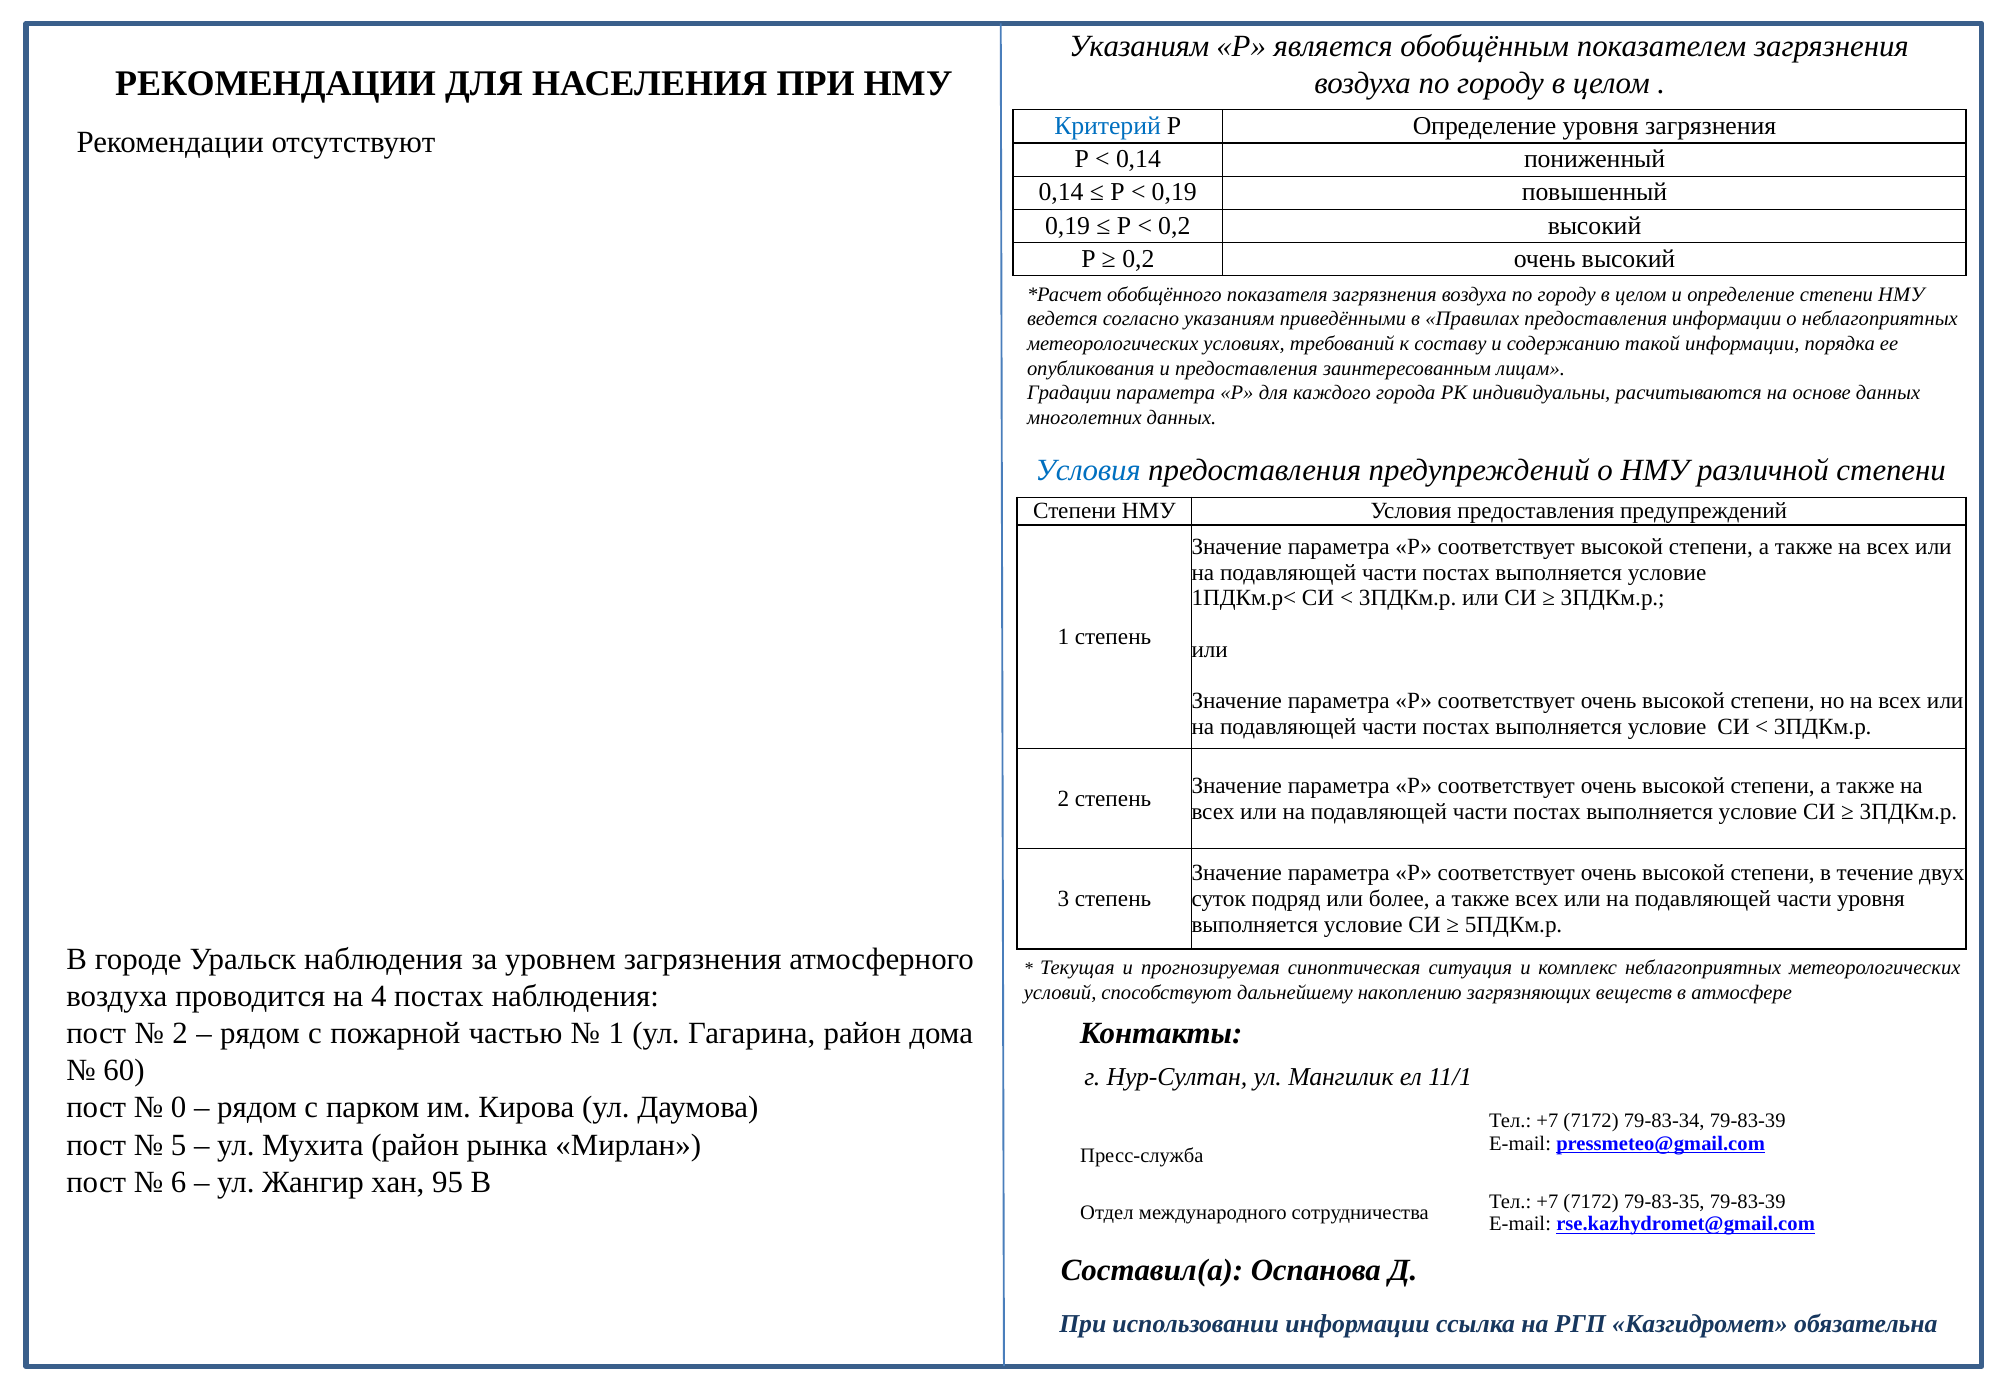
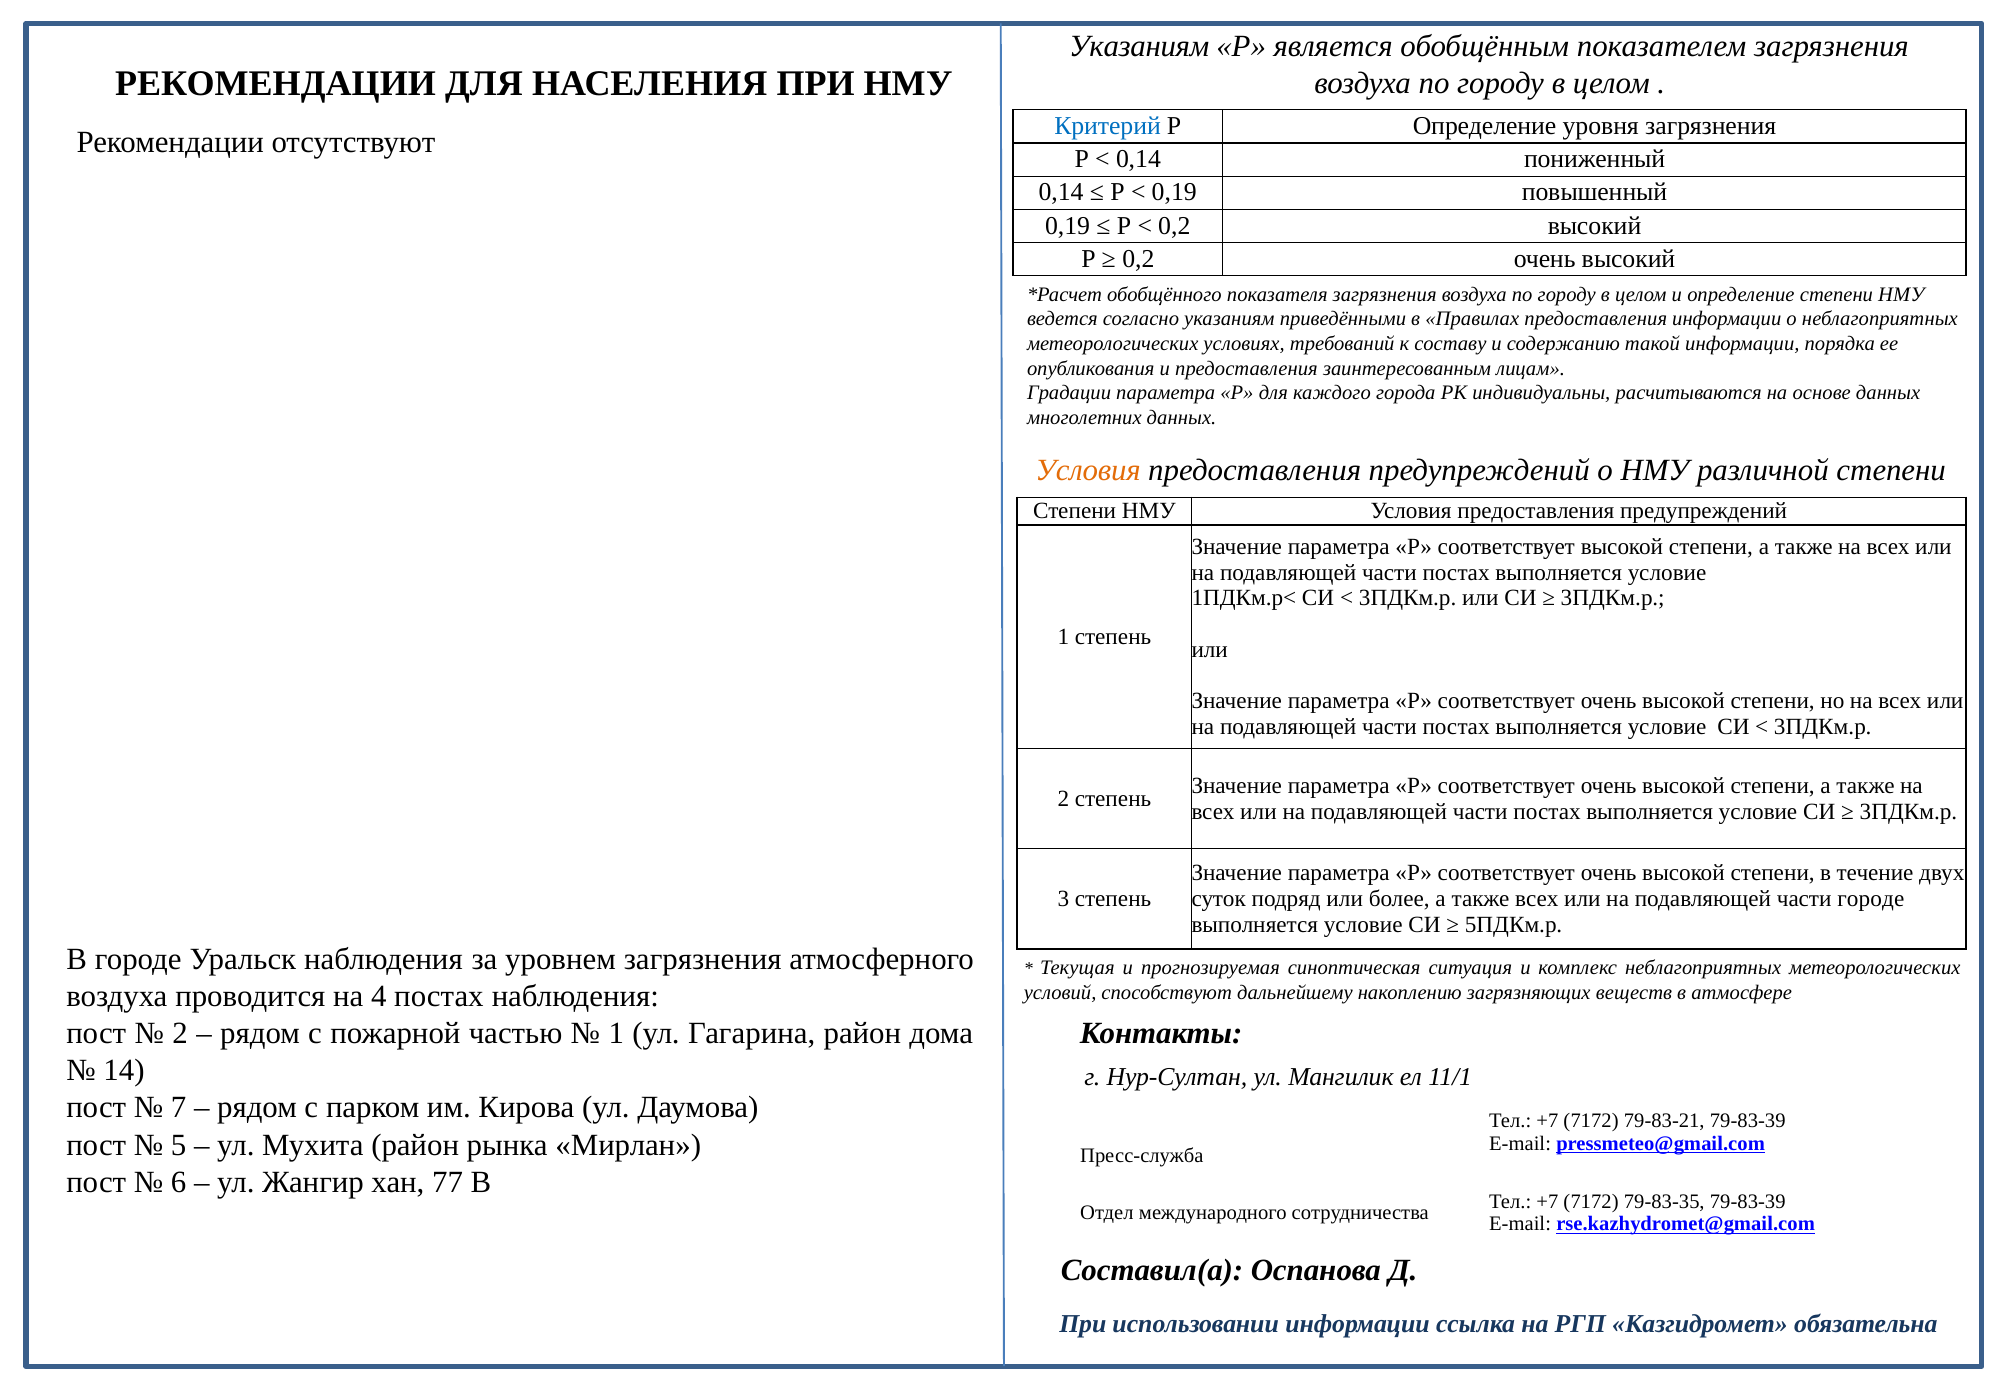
Условия colour: blue -> orange (1088, 470)
части уровня: уровня -> городе (1871, 899)
60: 60 -> 14 (124, 1071)
0: 0 -> 7 (179, 1108)
79-83-34: 79-83-34 -> 79-83-21 (1664, 1121)
95: 95 -> 77 (448, 1182)
